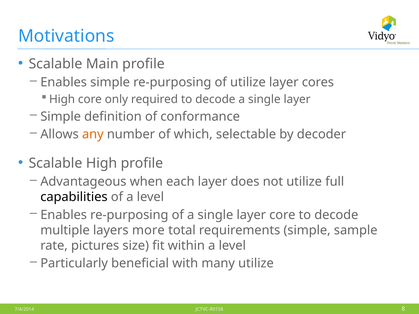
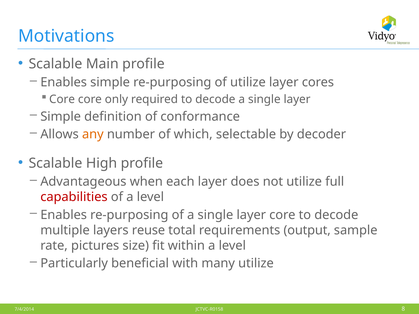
High: High -> Core (62, 99)
capabilities colour: black -> red (74, 197)
more: more -> reuse (148, 230)
requirements simple: simple -> output (307, 230)
